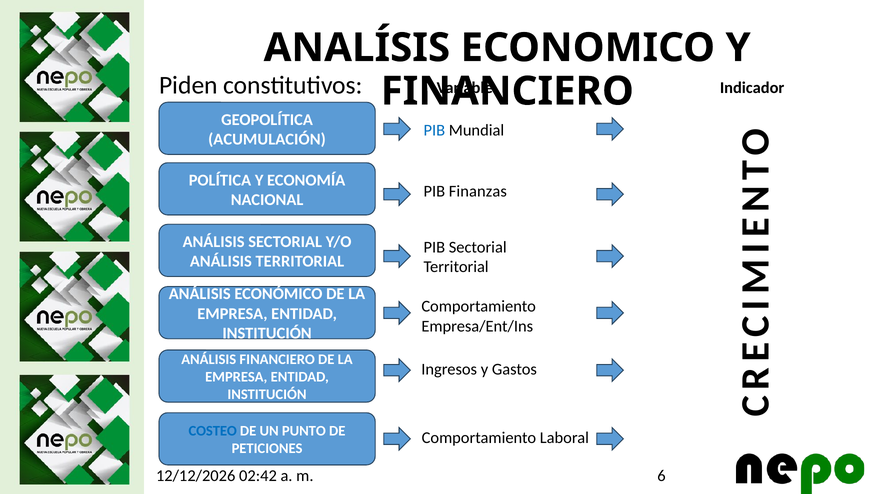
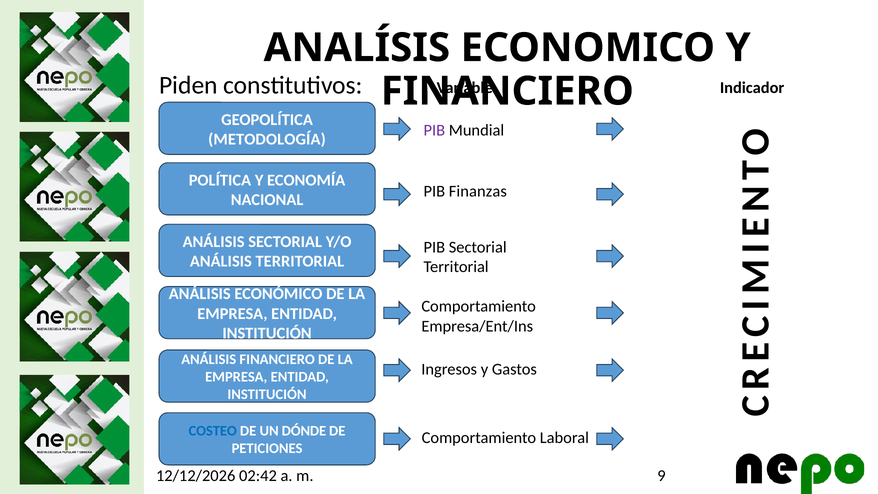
PIB colour: blue -> purple (434, 130)
ACUMULACIÓN: ACUMULACIÓN -> METODOLOGÍA (267, 139)
PUNTO: PUNTO -> DÓNDE (304, 431)
6: 6 -> 9 (661, 476)
